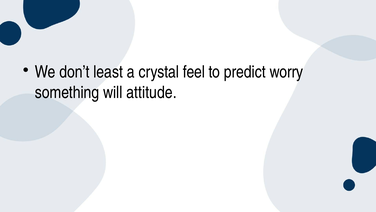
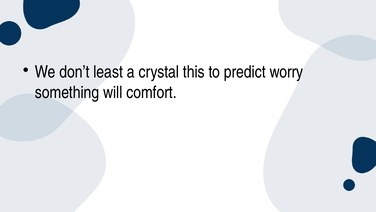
feel: feel -> this (194, 72)
attitude: attitude -> comfort (152, 92)
